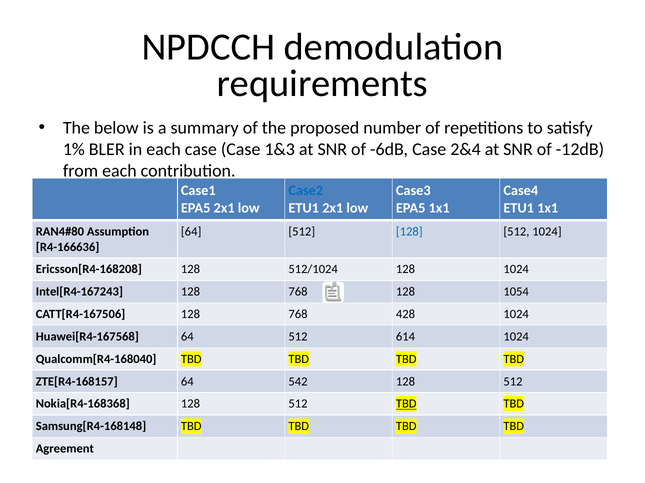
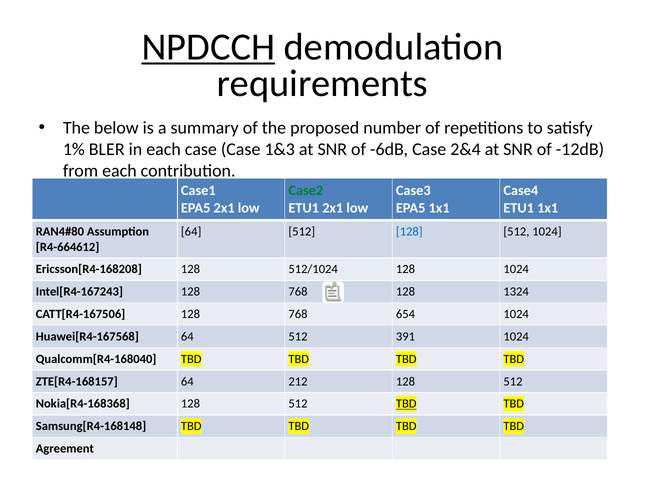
NPDCCH underline: none -> present (208, 47)
Case2 colour: blue -> green (306, 191)
R4-166636: R4-166636 -> R4-664612 (68, 247)
1054: 1054 -> 1324 (516, 292)
428: 428 -> 654 (405, 315)
614: 614 -> 391 (405, 337)
542: 542 -> 212 (298, 382)
